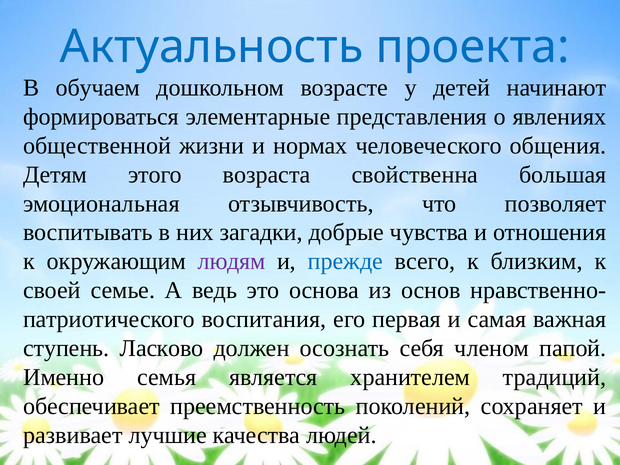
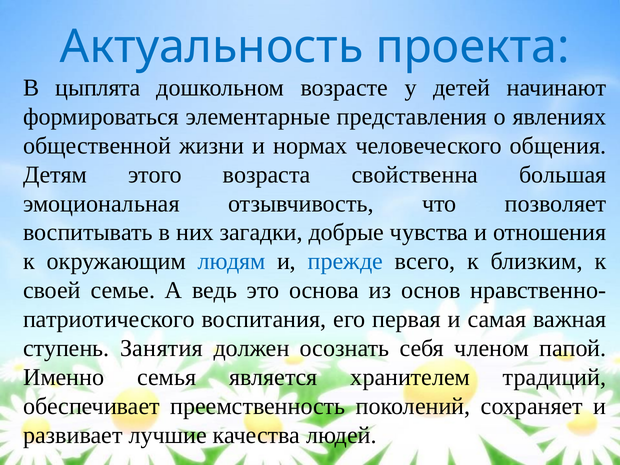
обучаем: обучаем -> цыплята (98, 88)
людям colour: purple -> blue (232, 261)
Ласково: Ласково -> Занятия (161, 348)
